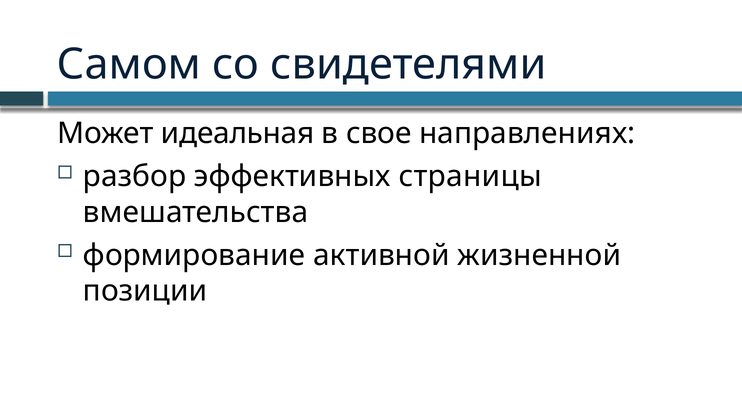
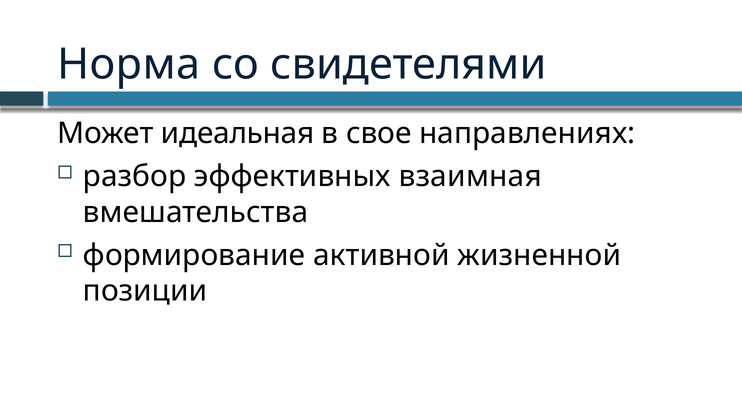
Самом: Самом -> Норма (129, 65)
страницы: страницы -> взаимная (470, 177)
